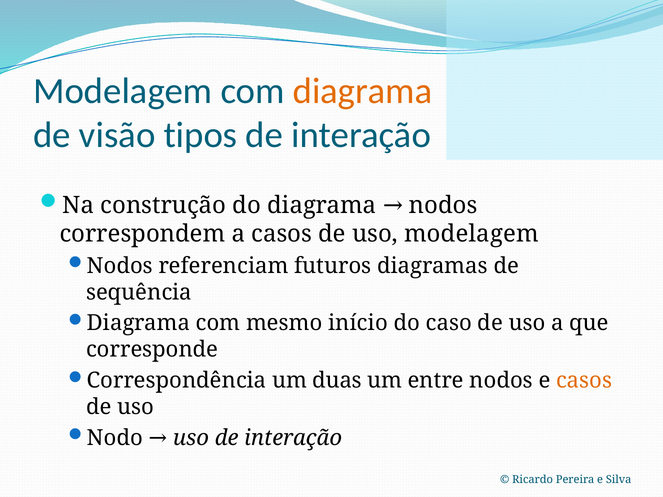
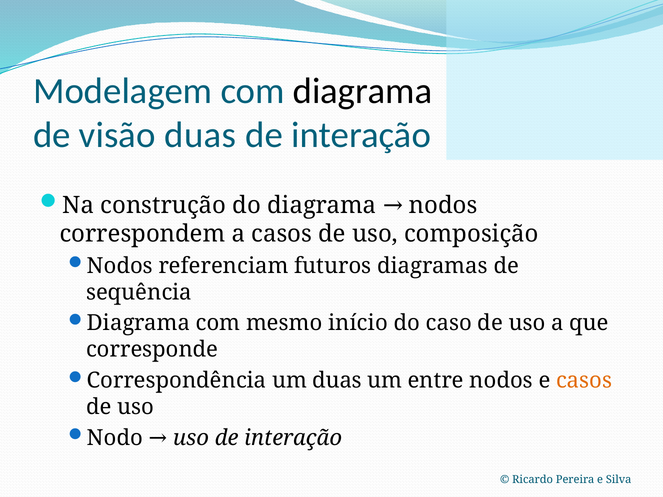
diagrama colour: orange -> black (363, 91)
visão tipos: tipos -> duas (200, 135)
uso modelagem: modelagem -> composição (471, 234)
